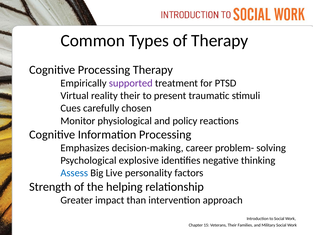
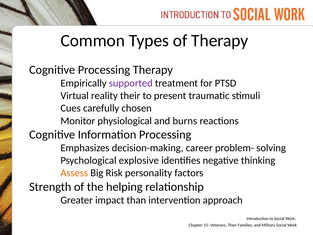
policy: policy -> burns (185, 121)
Assess colour: blue -> orange (74, 173)
Live: Live -> Risk (114, 173)
